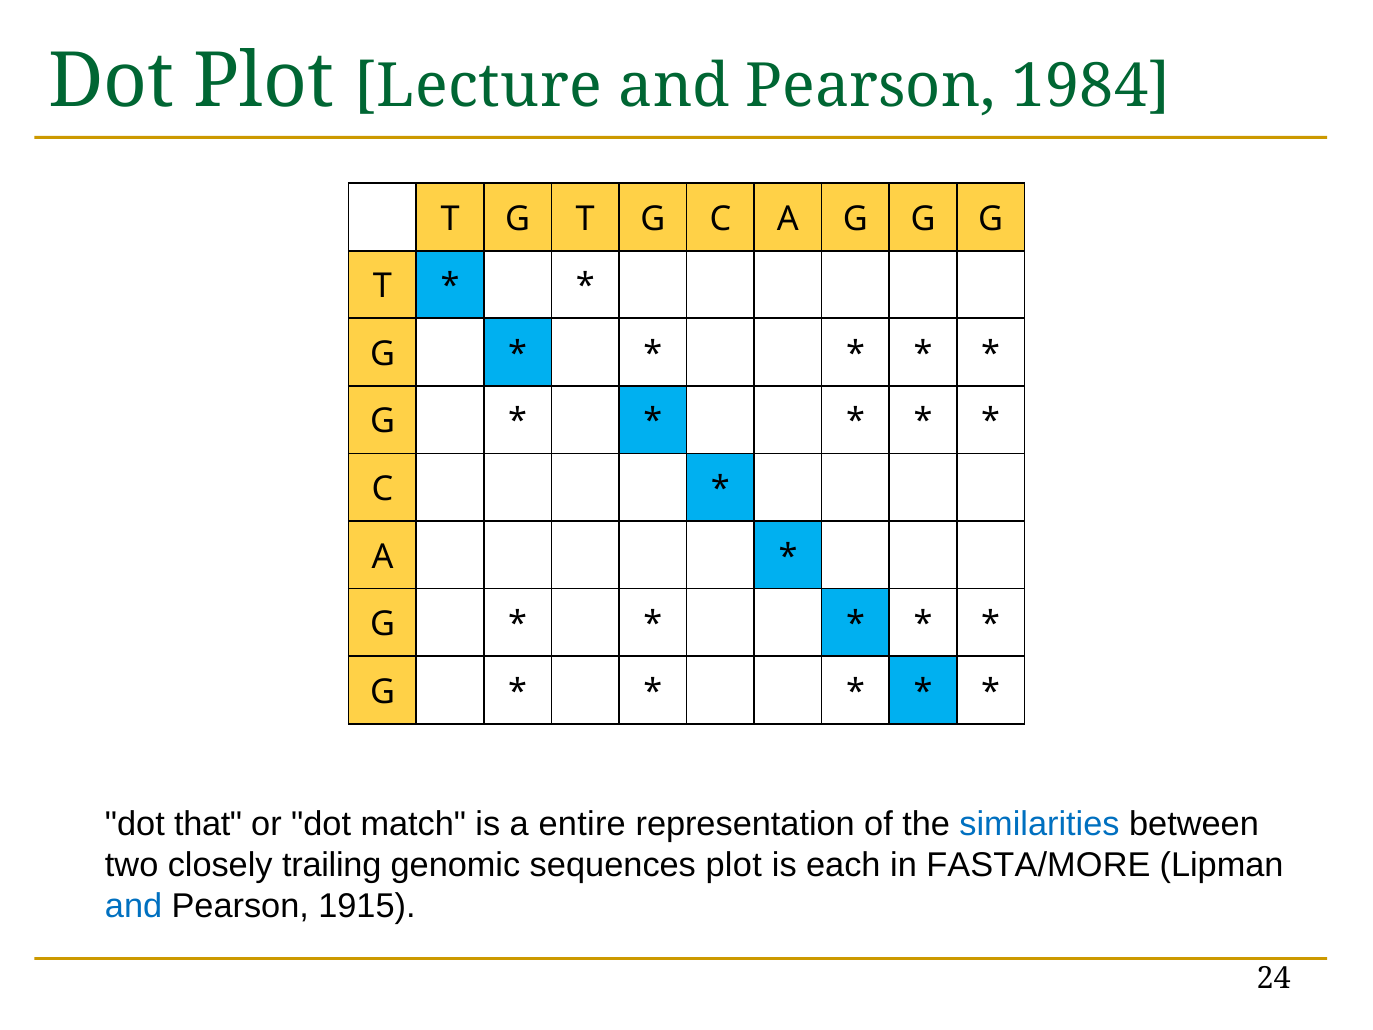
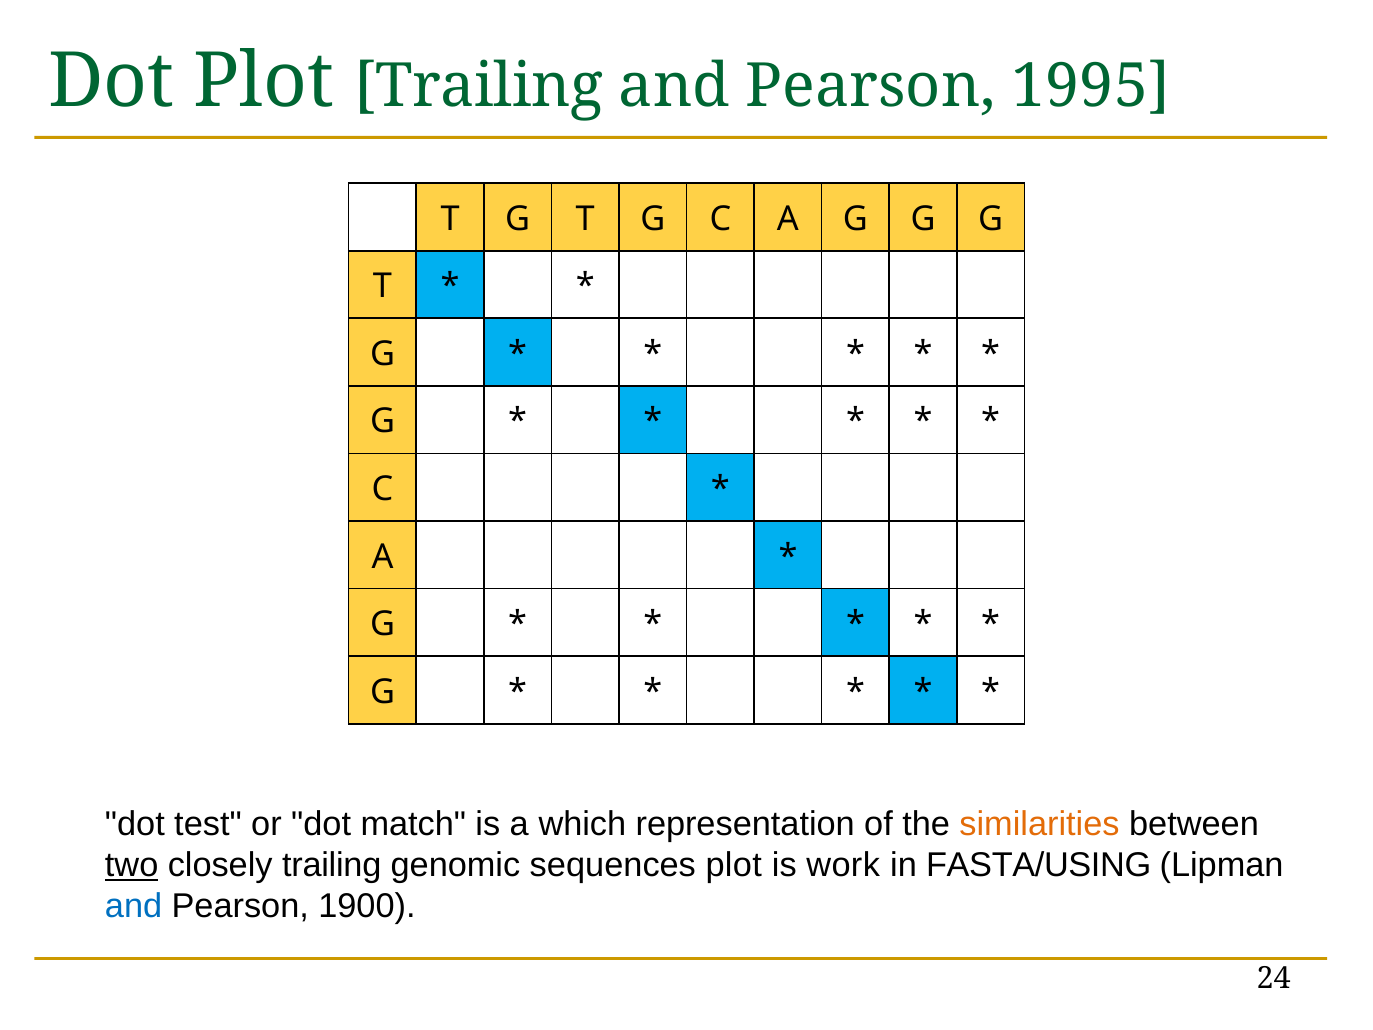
Plot Lecture: Lecture -> Trailing (479, 86)
1984: 1984 -> 1995 (1091, 86)
that: that -> test (208, 824)
entire: entire -> which (582, 824)
similarities colour: blue -> orange (1039, 824)
two underline: none -> present (132, 865)
each: each -> work (843, 865)
FASTA/MORE: FASTA/MORE -> FASTA/USING (1039, 865)
1915: 1915 -> 1900 (367, 906)
